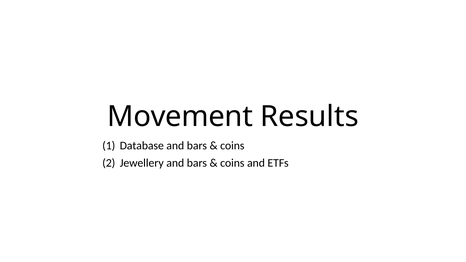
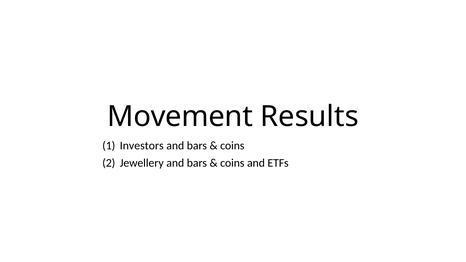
Database: Database -> Investors (142, 146)
